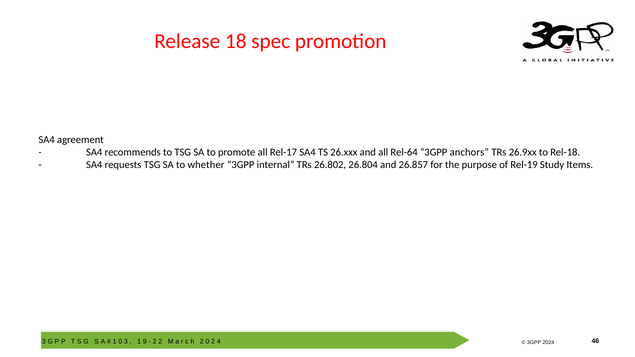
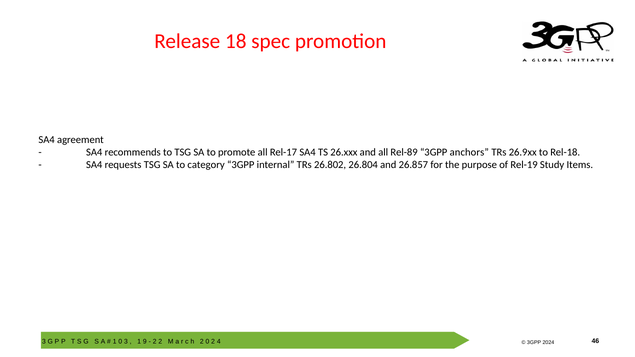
Rel-64: Rel-64 -> Rel-89 (404, 152)
whether: whether -> category (206, 165)
